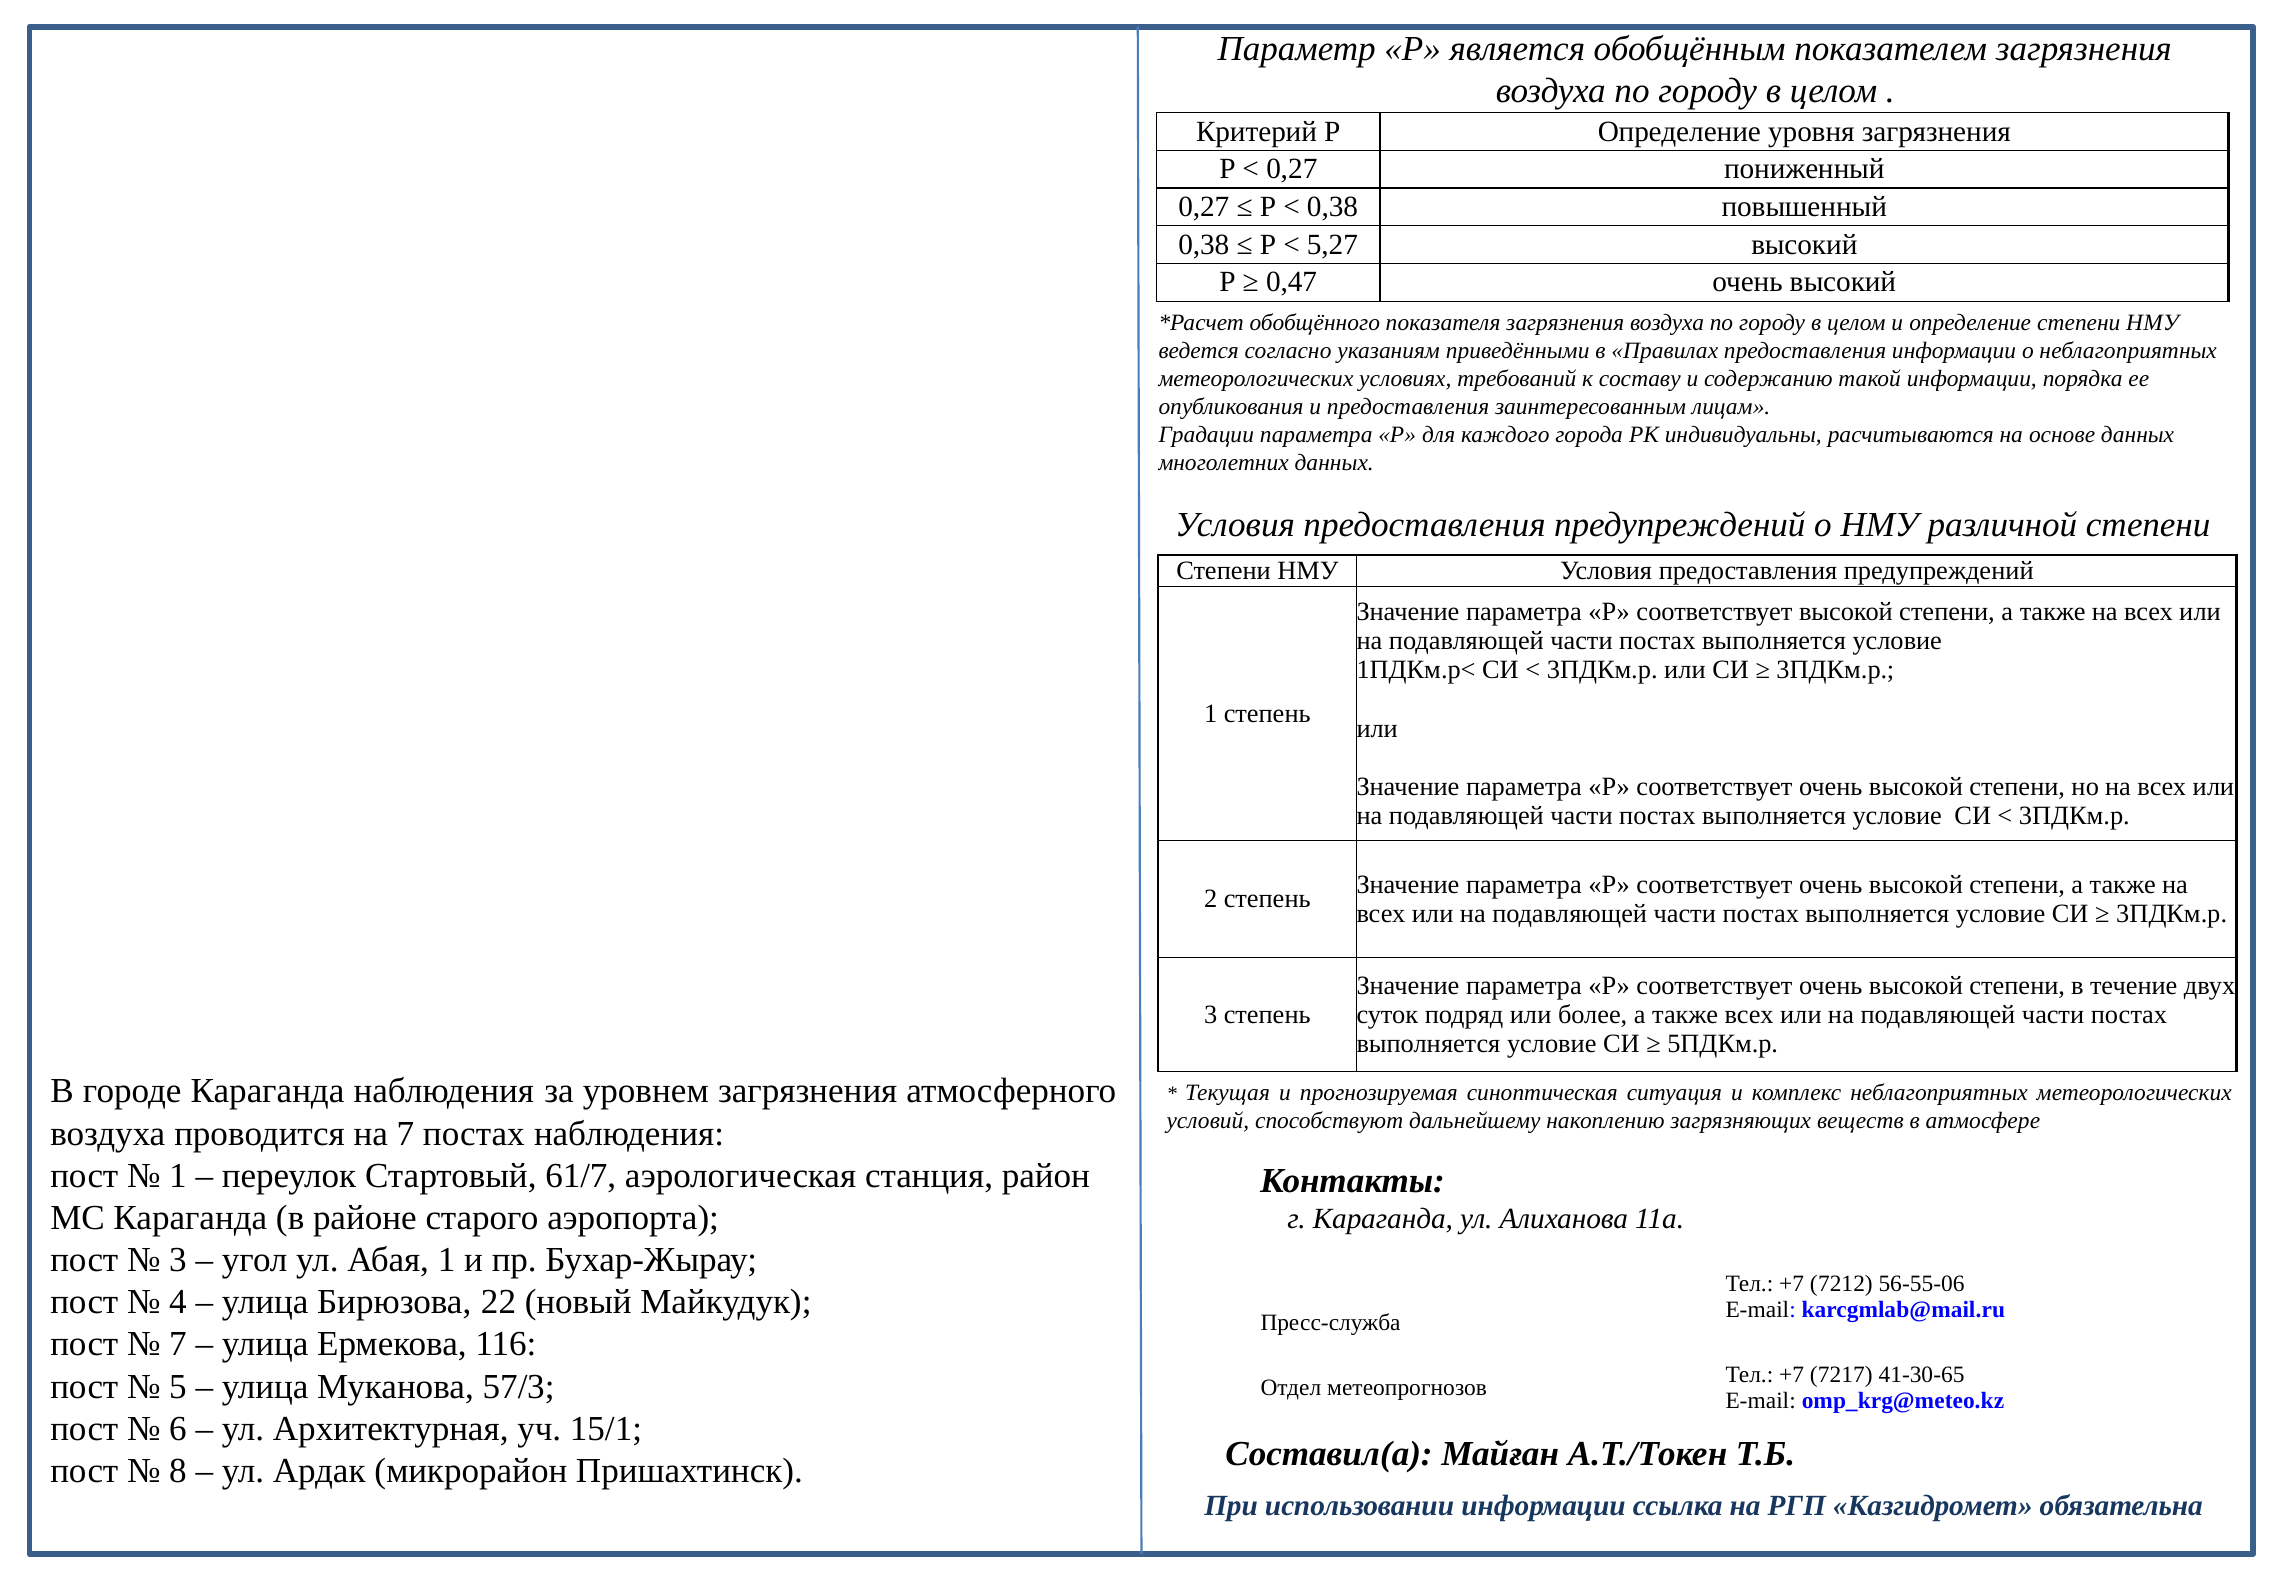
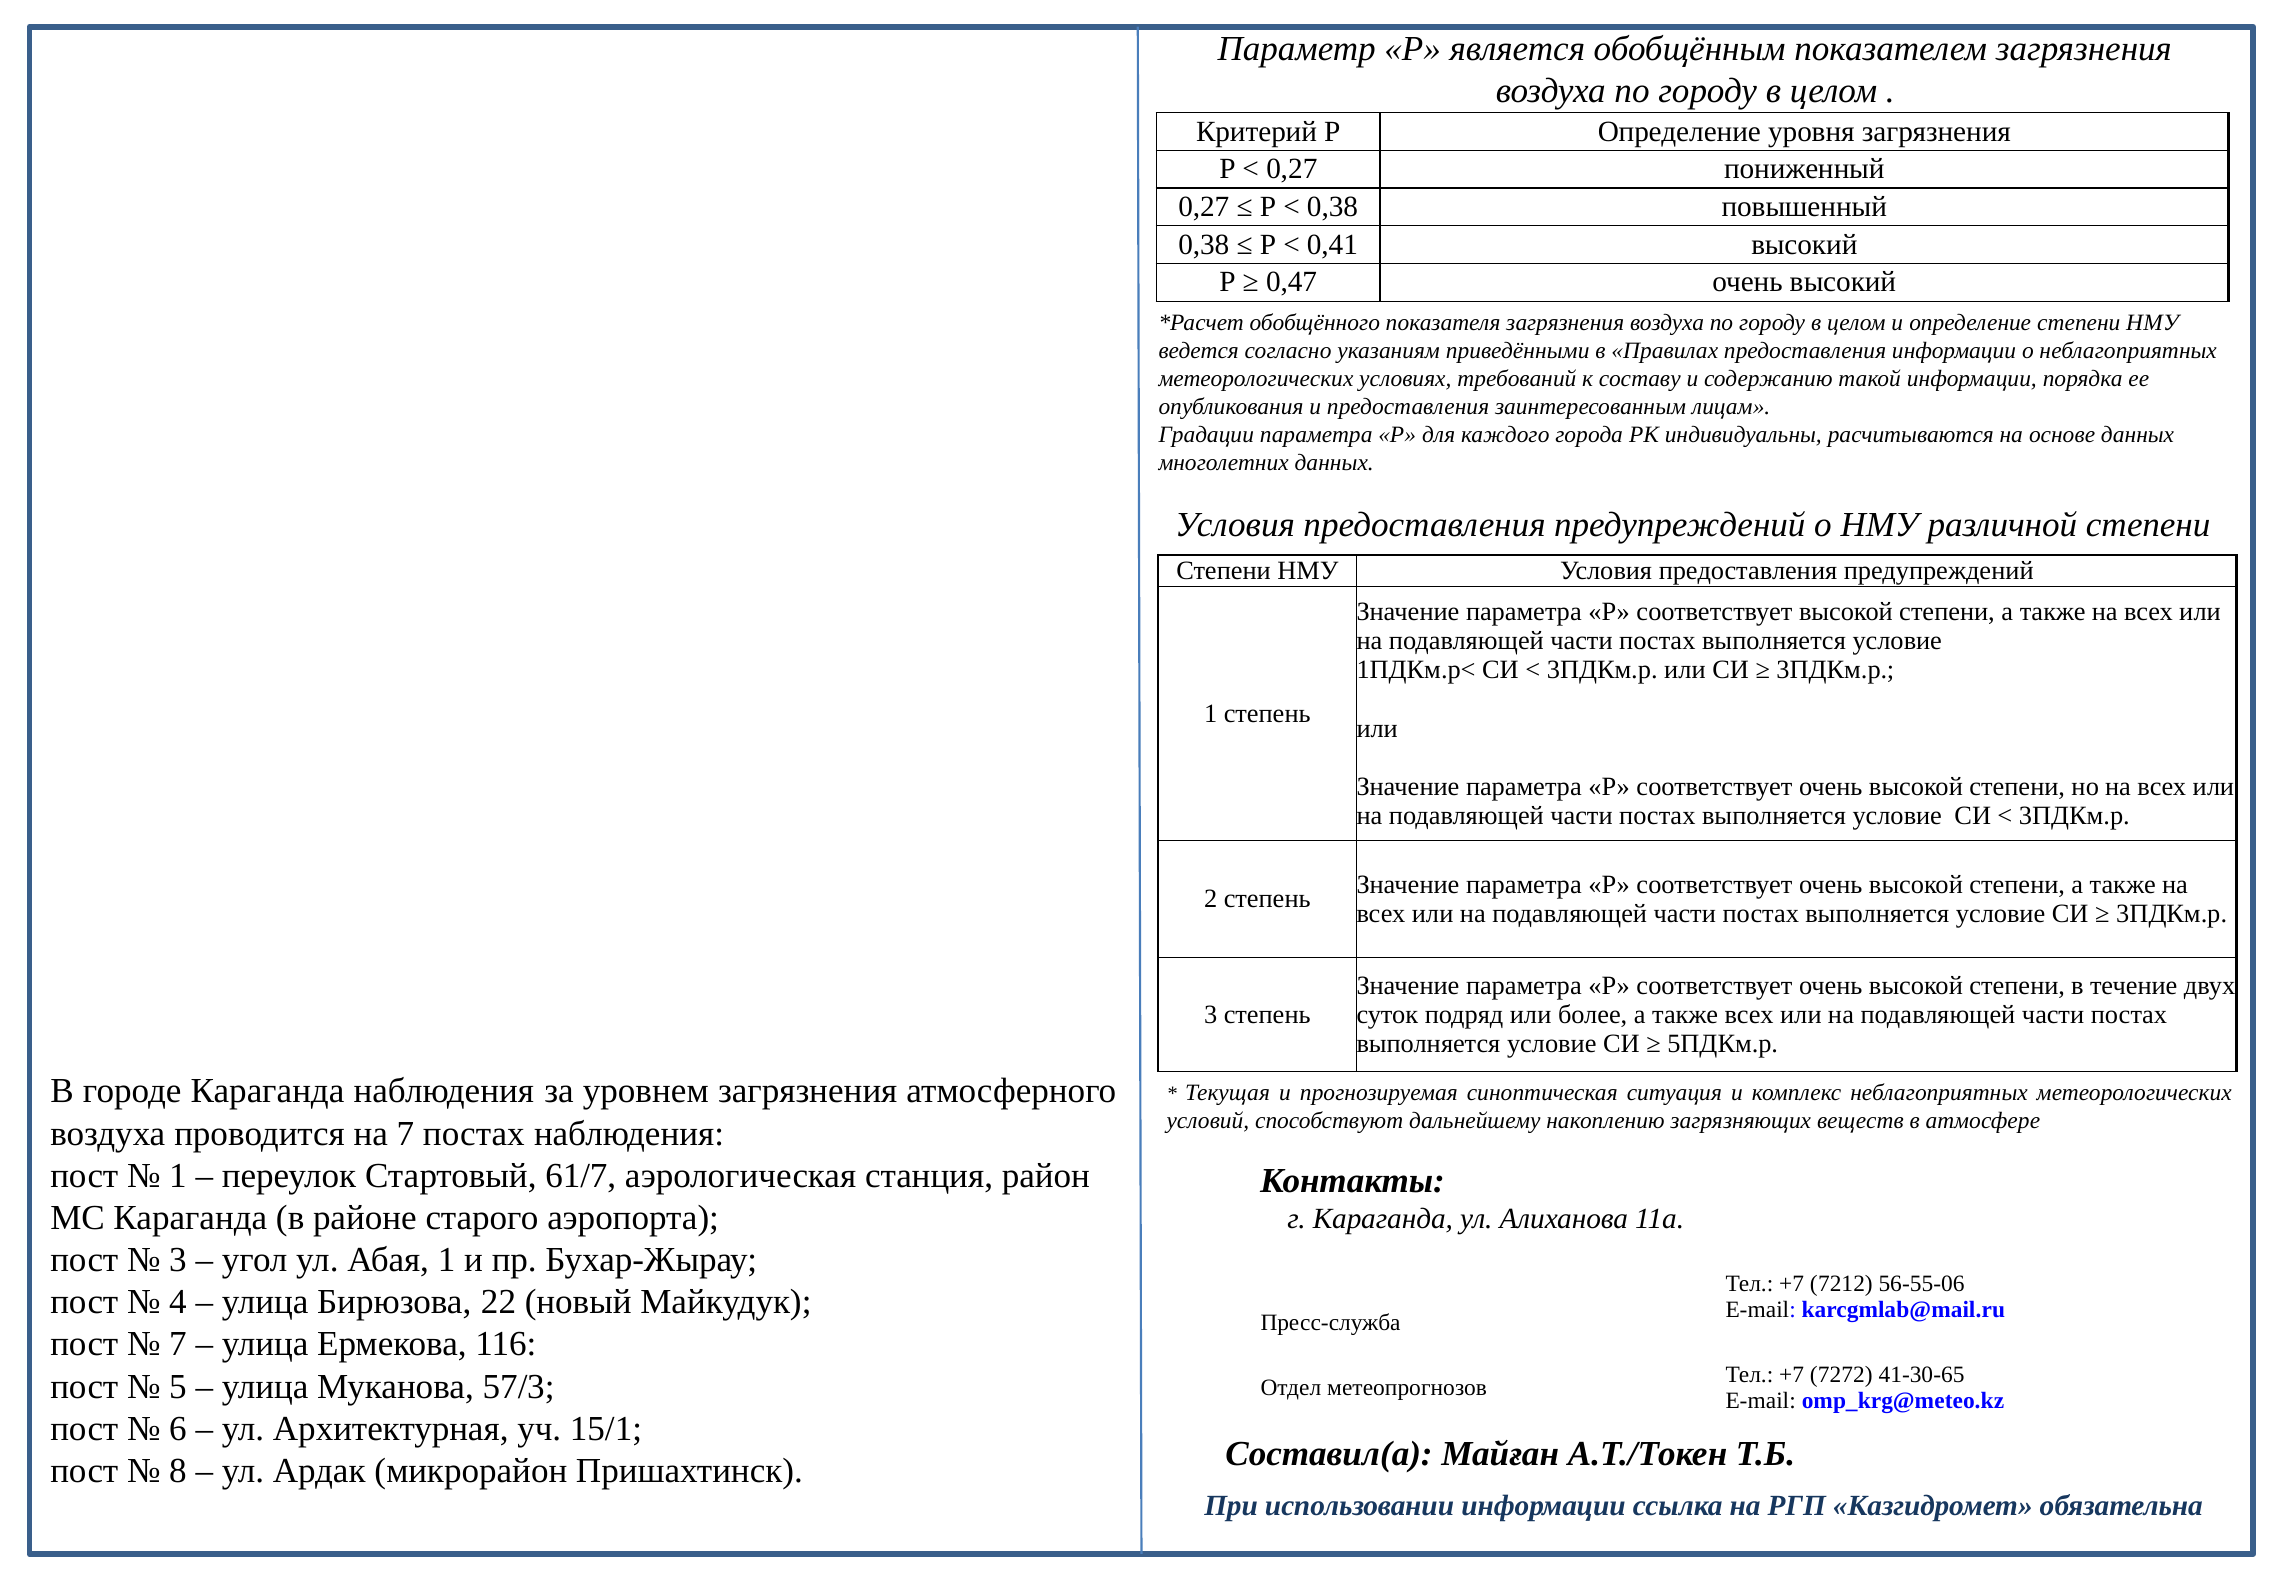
5,27: 5,27 -> 0,41 (1332, 244)
7217: 7217 -> 7272 (1841, 1375)
